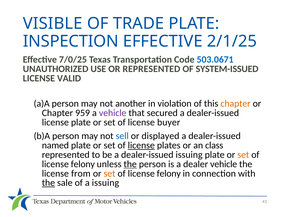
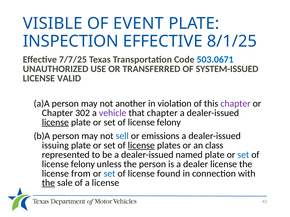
TRADE: TRADE -> EVENT (138, 24)
2/1/25: 2/1/25 -> 8/1/25 (232, 41)
7/0/25: 7/0/25 -> 7/7/25 (73, 60)
OR REPRESENTED: REPRESENTED -> TRANSFERRED (151, 69)
chapter colour: orange -> purple (236, 104)
959: 959 -> 302 (83, 113)
that secured: secured -> chapter (162, 113)
license underline: none -> present (55, 123)
buyer: buyer -> felony (169, 123)
displayed: displayed -> emissions (161, 136)
named: named -> issuing (55, 146)
dealer-issued issuing: issuing -> named (189, 155)
set colour: orange -> blue (243, 155)
the underline: present -> none (130, 164)
dealer vehicle: vehicle -> license (224, 164)
set colour: orange -> blue (110, 174)
felony: felony -> found (169, 174)
a issuing: issuing -> license (105, 183)
